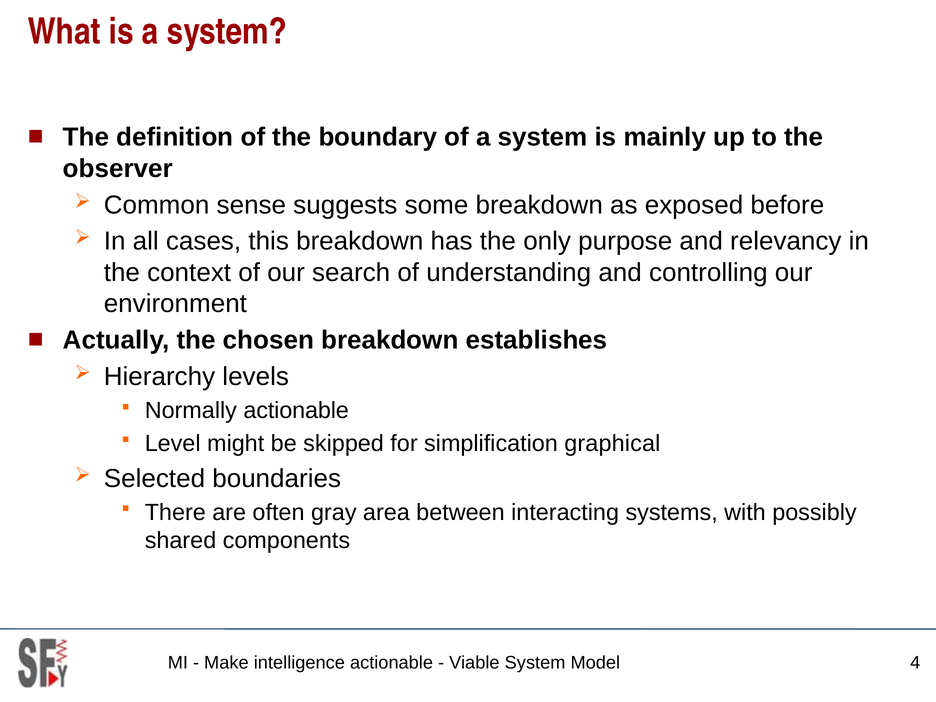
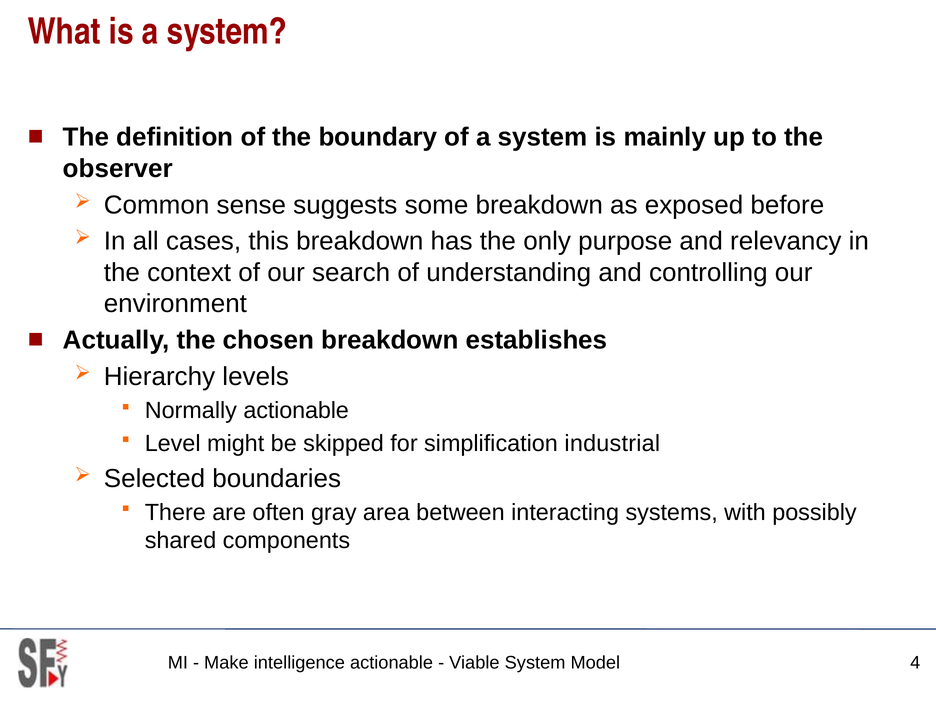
graphical: graphical -> industrial (612, 444)
